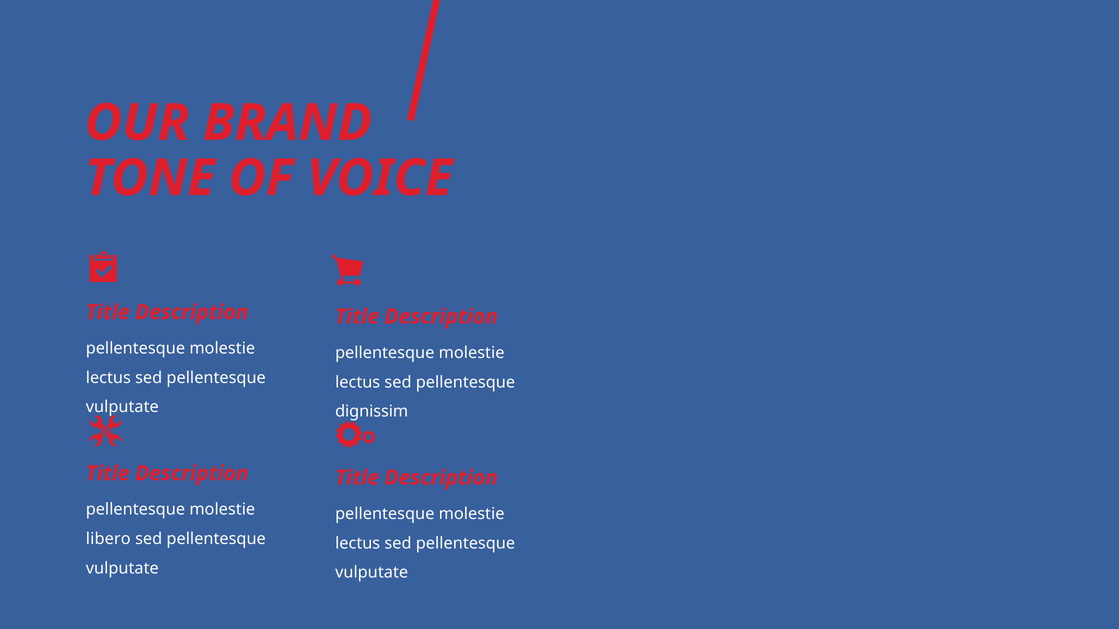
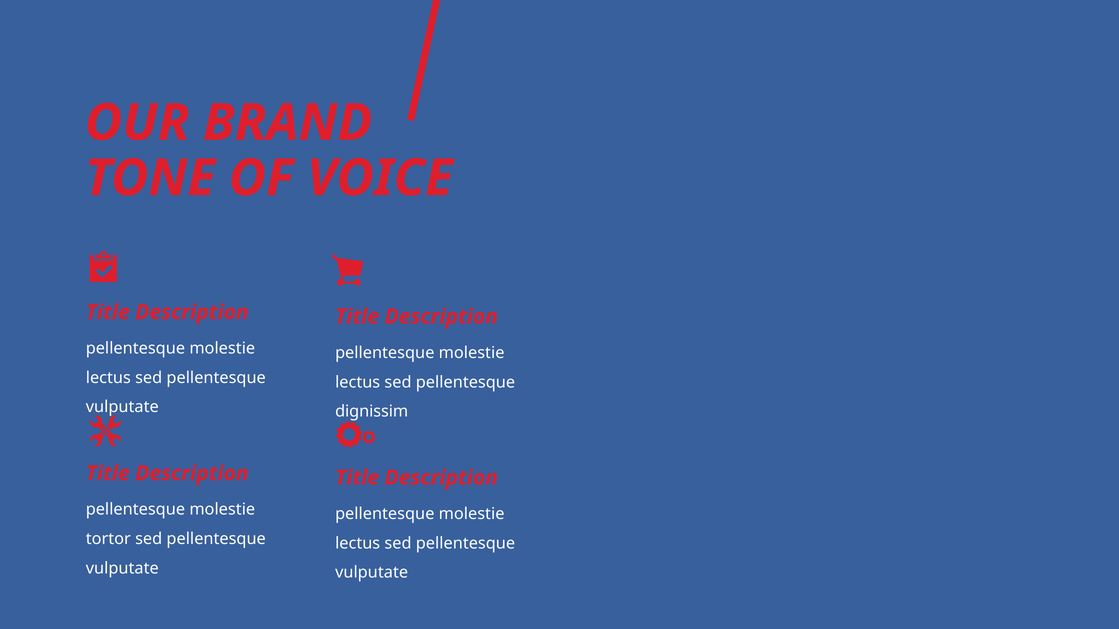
libero: libero -> tortor (108, 539)
